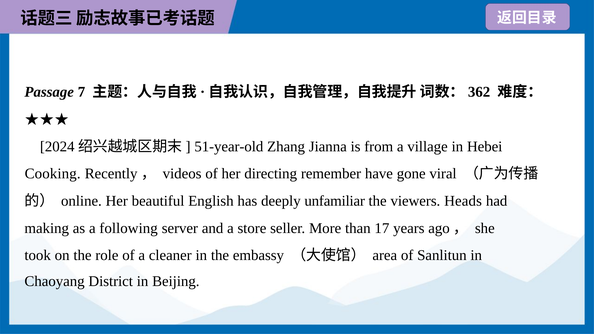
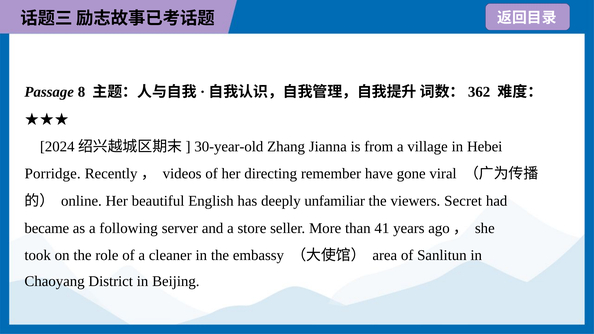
7: 7 -> 8 (82, 92)
51-year-old: 51-year-old -> 30-year-old (229, 147)
Cooking: Cooking -> Porridge (53, 174)
Heads: Heads -> Secret (463, 201)
making: making -> became (47, 228)
17: 17 -> 41 (382, 228)
